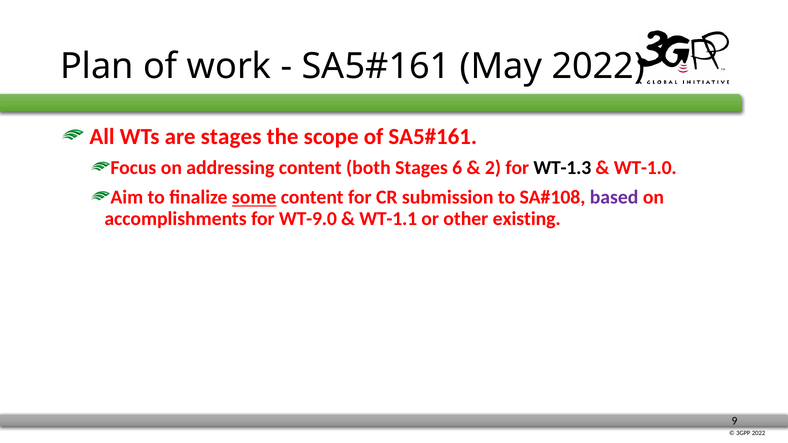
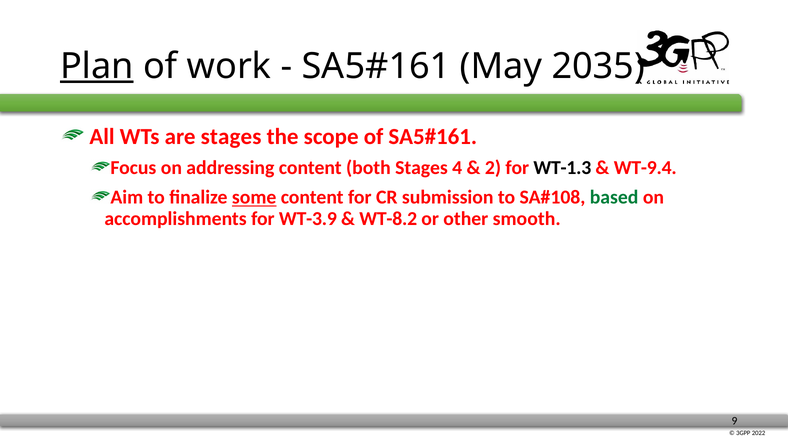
Plan underline: none -> present (97, 66)
May 2022: 2022 -> 2035 (598, 66)
6: 6 -> 4 (457, 168)
WT-1.0: WT-1.0 -> WT-9.4 (645, 168)
based colour: purple -> green (614, 198)
WT-9.0: WT-9.0 -> WT-3.9 (308, 219)
WT-1.1: WT-1.1 -> WT-8.2 (388, 219)
existing: existing -> smooth (527, 219)
